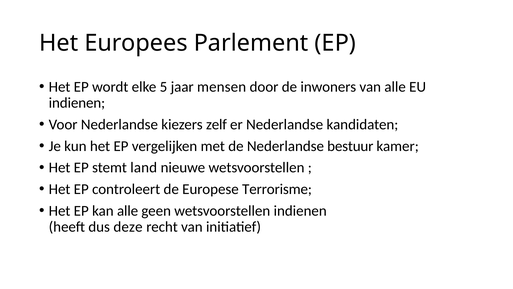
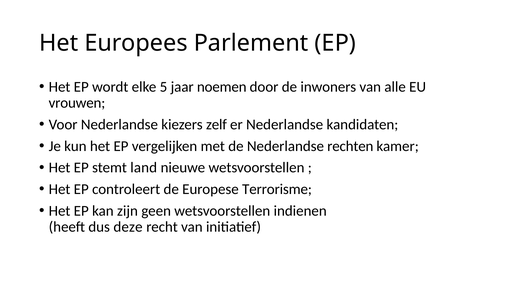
mensen: mensen -> noemen (222, 87)
indienen: indienen -> vrouwen (77, 103)
bestuur: bestuur -> rechten (350, 146)
kan alle: alle -> zijn (127, 210)
